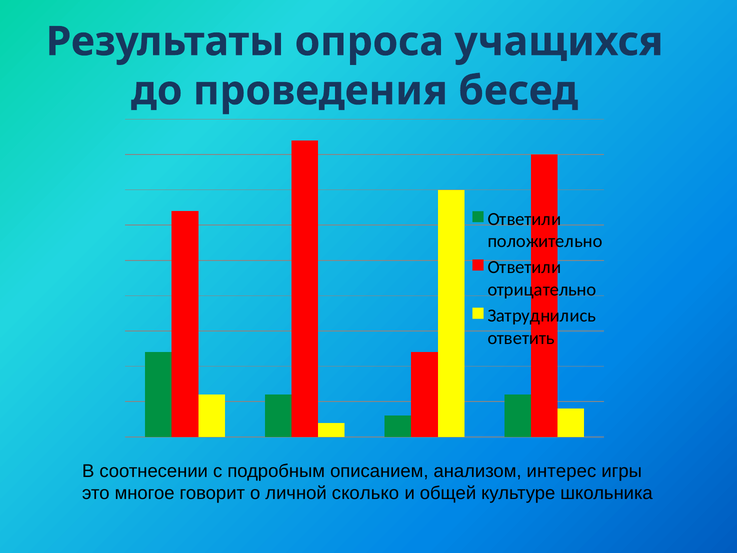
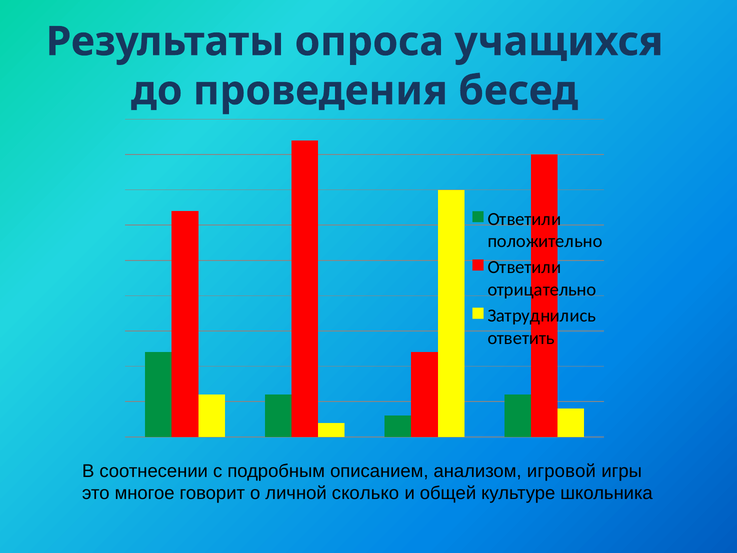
интерес: интерес -> игровой (561, 471)
